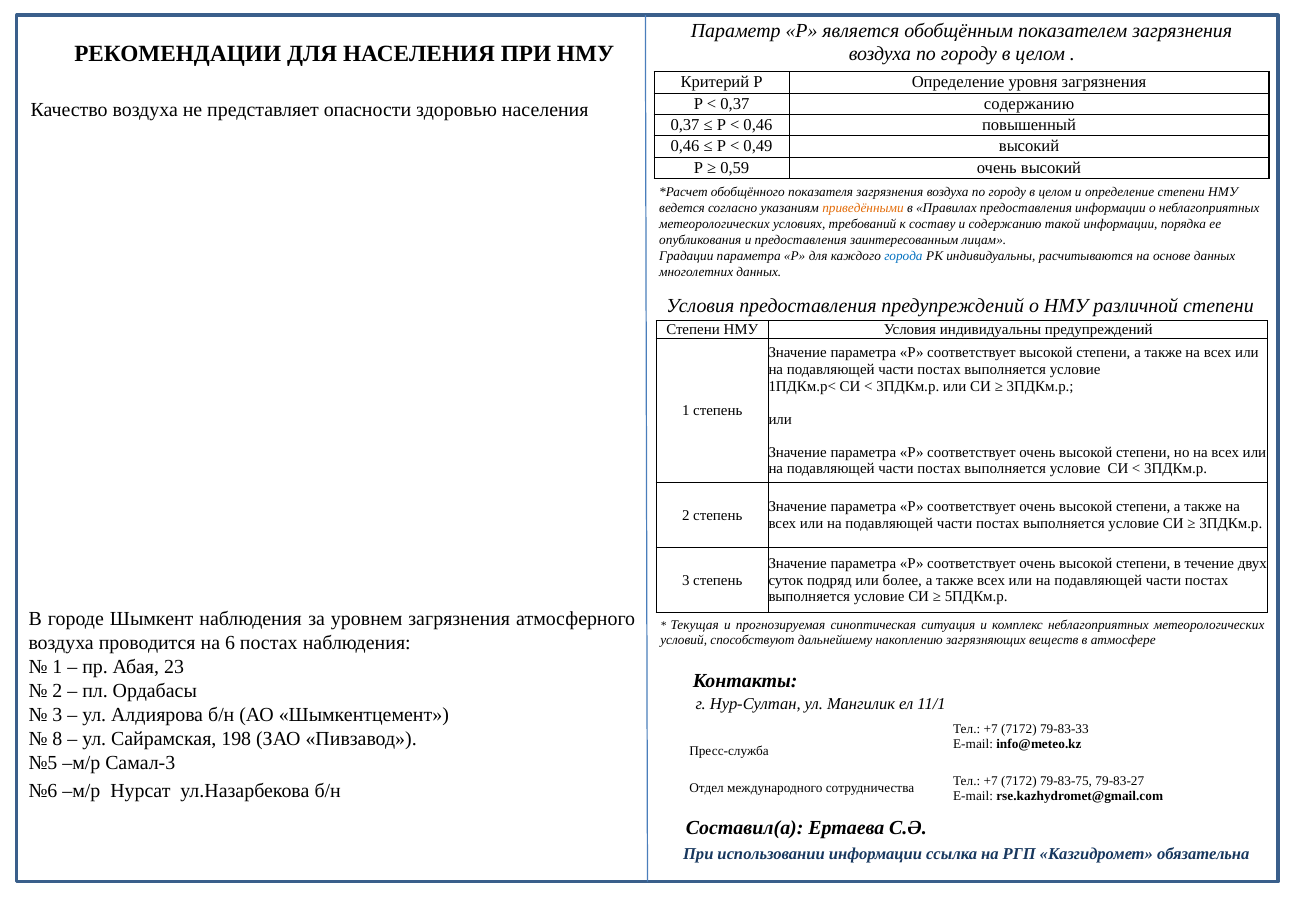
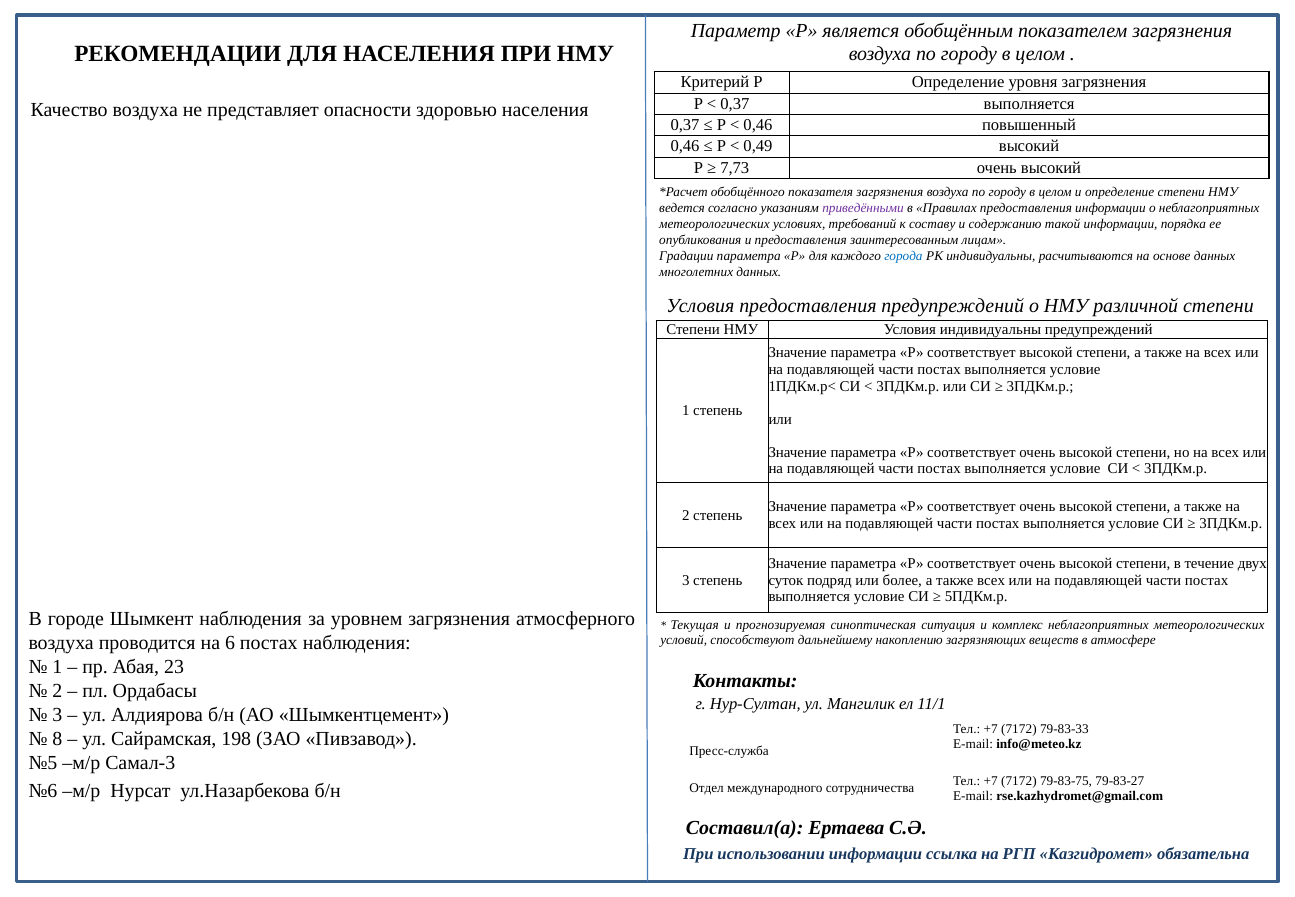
0,37 содержанию: содержанию -> выполняется (1029, 104)
0,59: 0,59 -> 7,73 (735, 168)
приведёнными colour: orange -> purple (863, 208)
